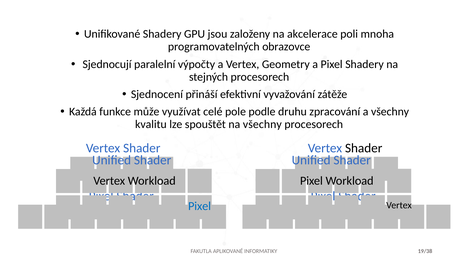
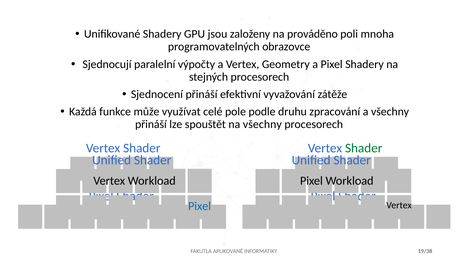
akcelerace: akcelerace -> prováděno (312, 34)
kvalitu: kvalitu -> přináší (151, 125)
Shader colour: black -> green (364, 148)
